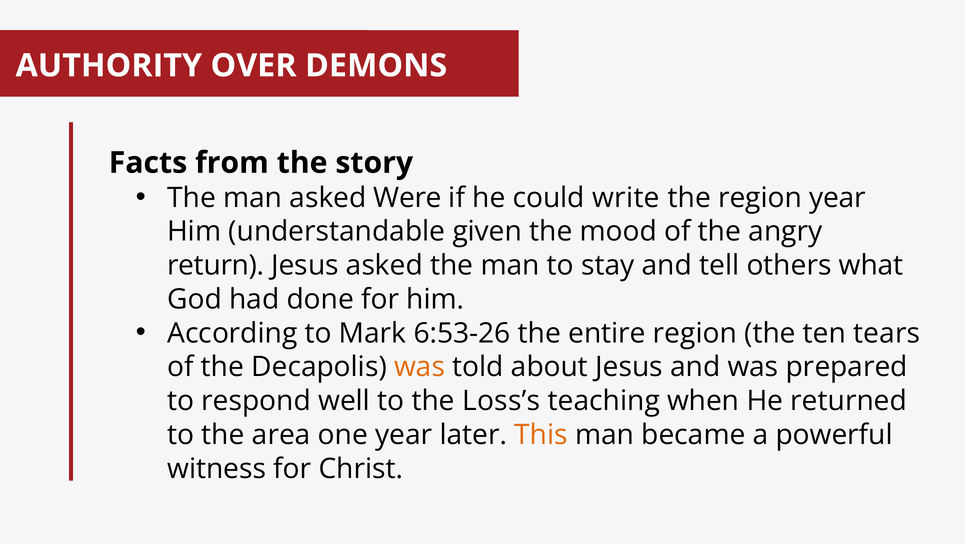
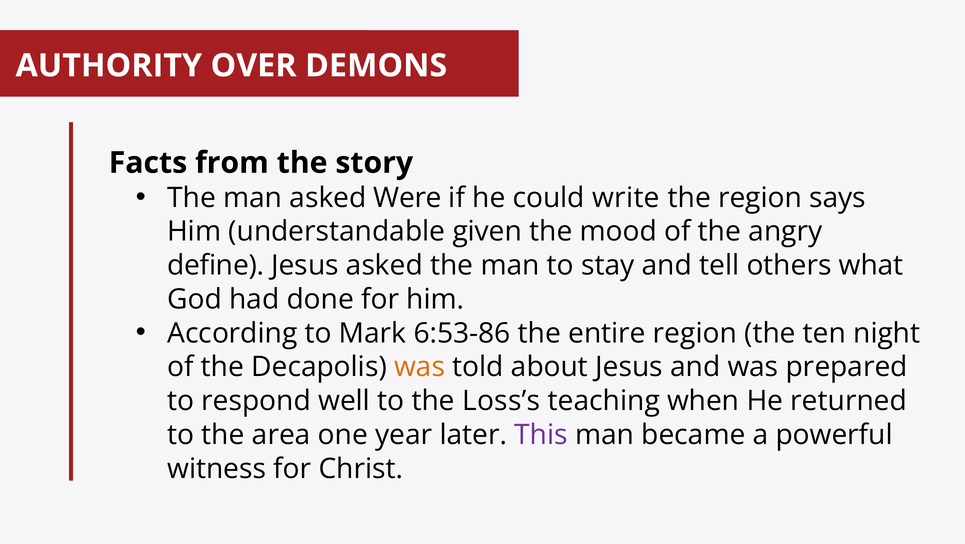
region year: year -> says (837, 198)
return: return -> define (216, 266)
6:53-26: 6:53-26 -> 6:53-86 (462, 333)
tears: tears -> night (887, 333)
This colour: orange -> purple (541, 435)
